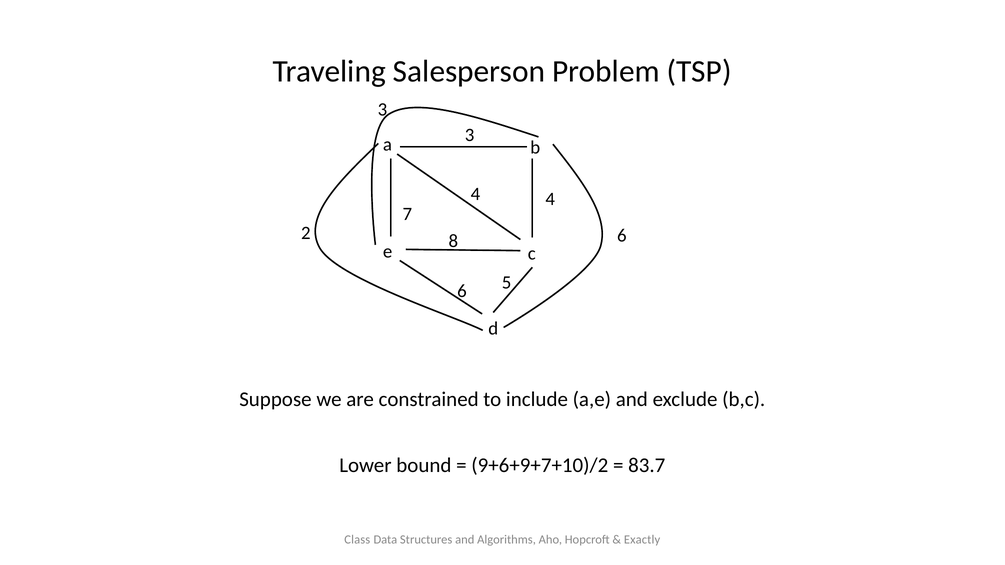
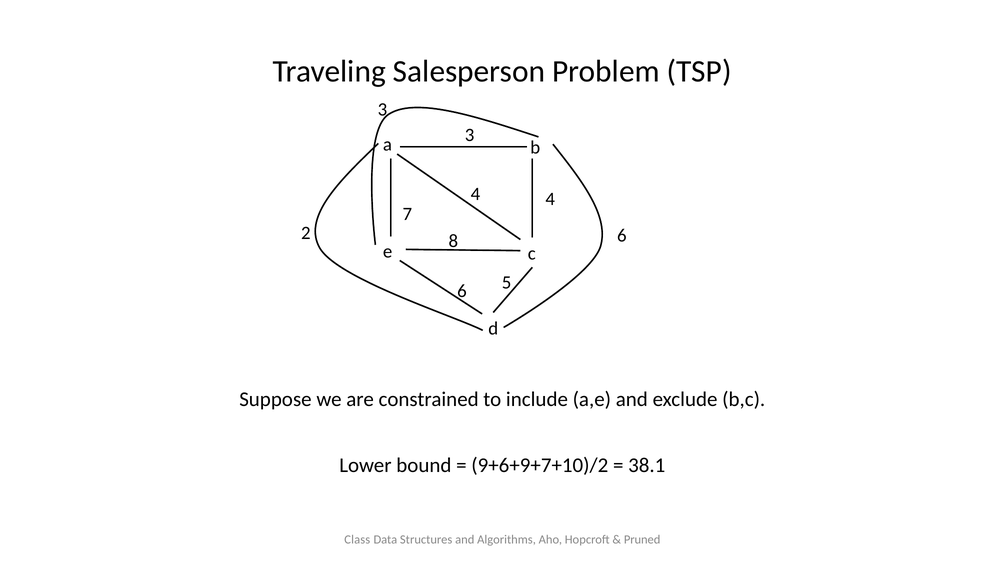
83.7: 83.7 -> 38.1 (647, 466)
Exactly: Exactly -> Pruned (642, 540)
